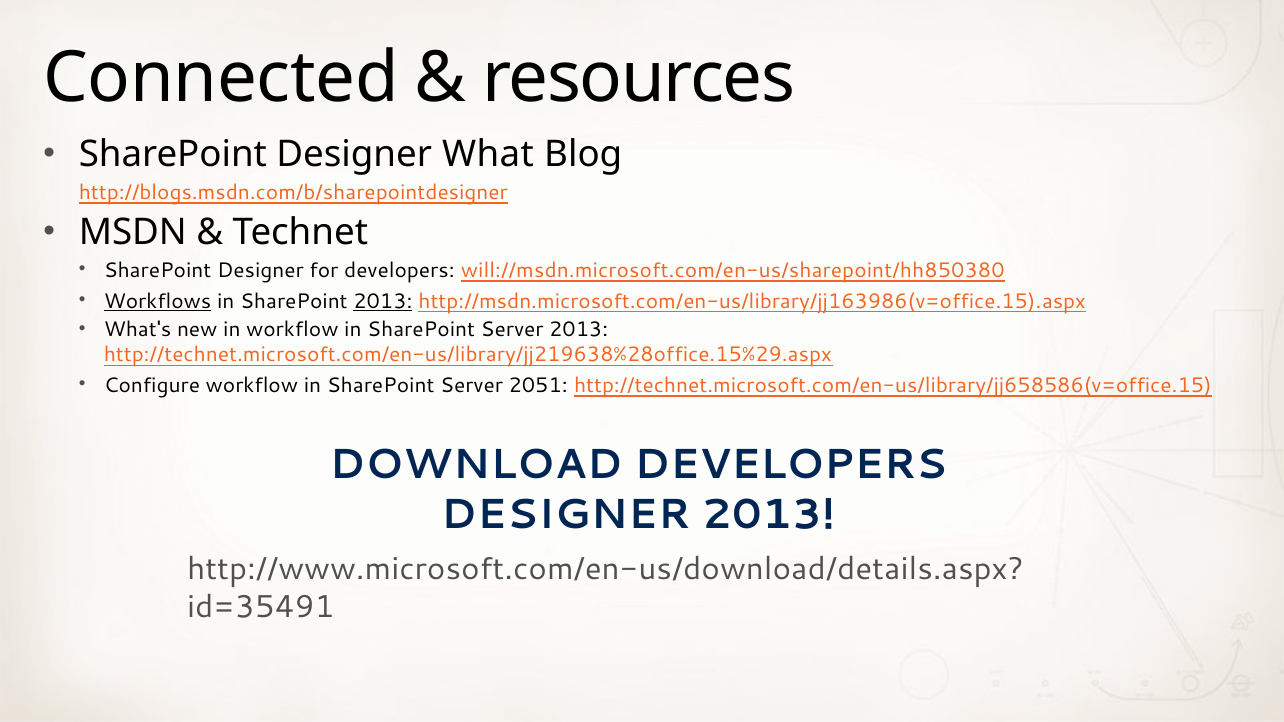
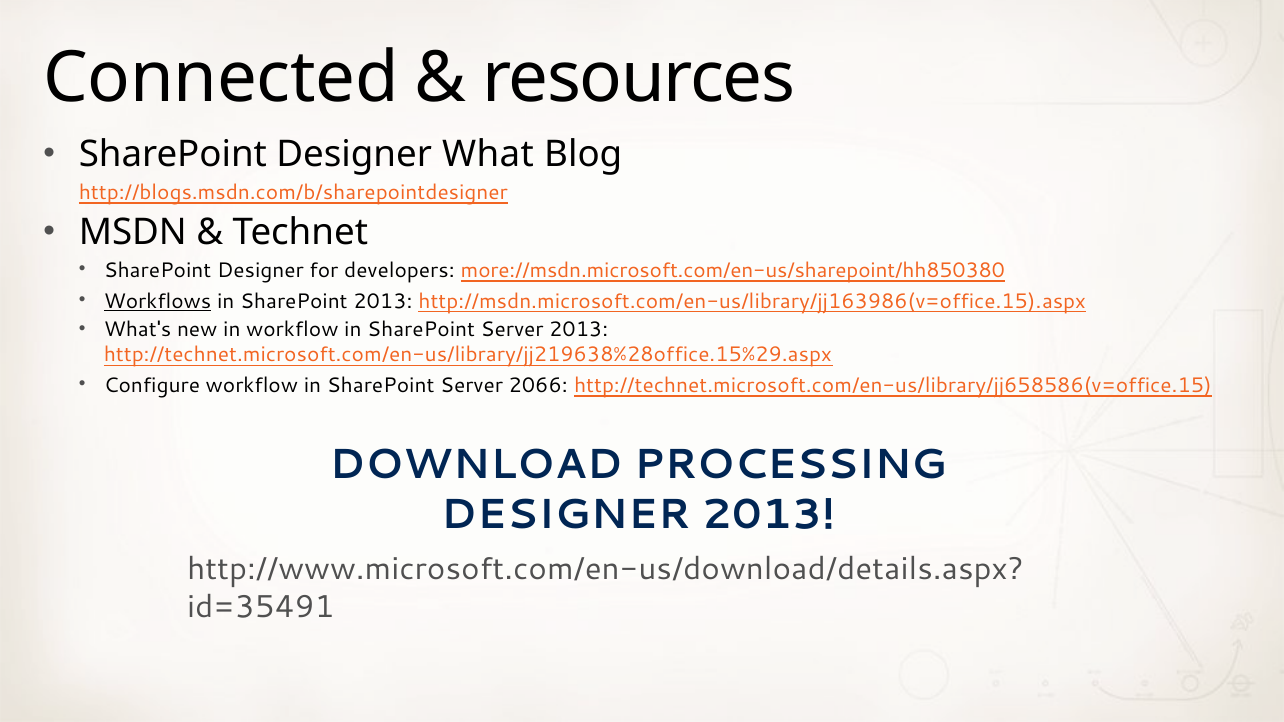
will://msdn.microsoft.com/en-us/sharepoint/hh850380: will://msdn.microsoft.com/en-us/sharepoint/hh850380 -> more://msdn.microsoft.com/en-us/sharepoint/hh850380 (733, 270)
2013 underline: present -> none (383, 301)
2051: 2051 -> 2066 (538, 385)
DOWNLOAD DEVELOPERS: DEVELOPERS -> PROCESSING (790, 465)
